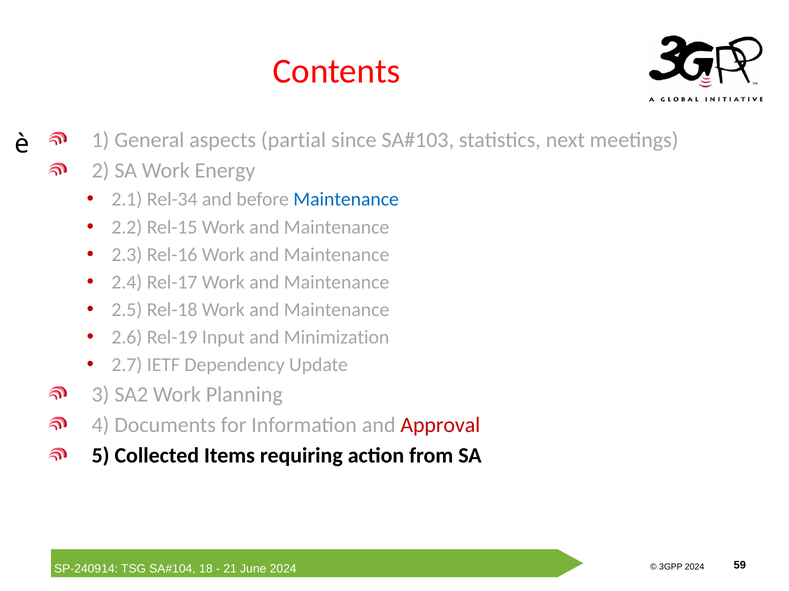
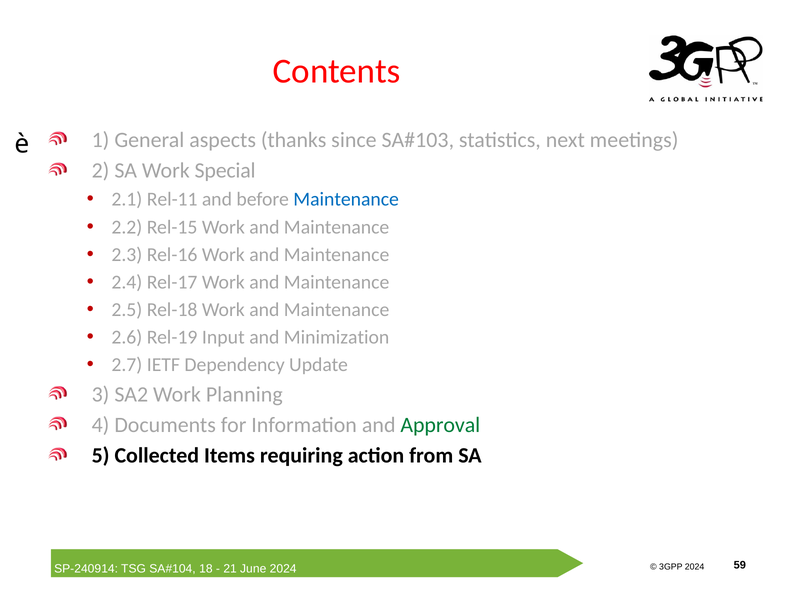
partial: partial -> thanks (294, 140)
Energy: Energy -> Special (225, 171)
Rel-34: Rel-34 -> Rel-11 (172, 200)
Approval colour: red -> green (440, 426)
